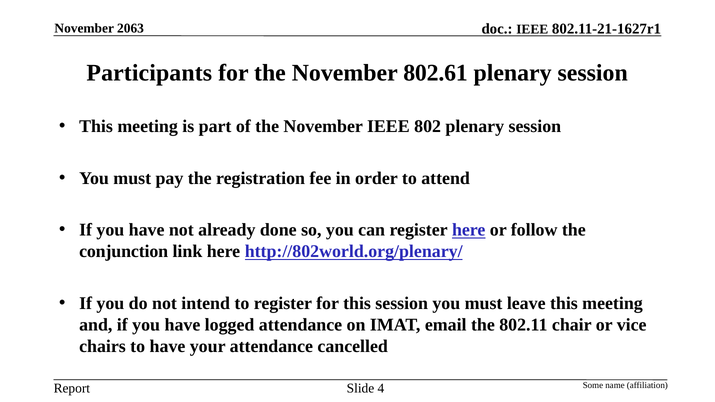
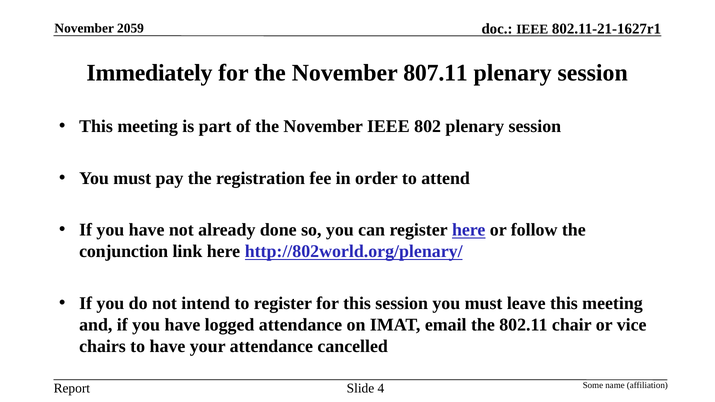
2063: 2063 -> 2059 (131, 28)
Participants: Participants -> Immediately (149, 73)
802.61: 802.61 -> 807.11 (436, 73)
